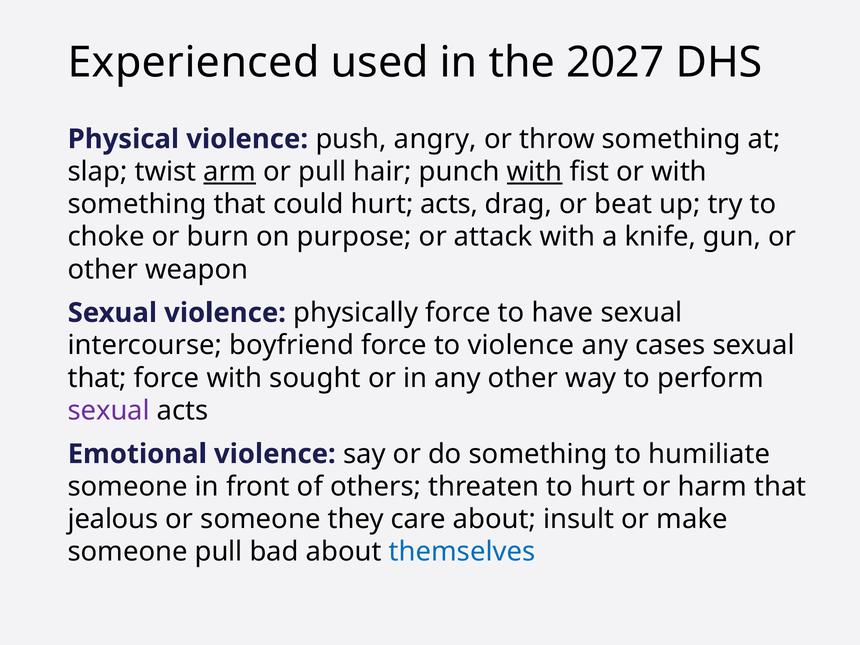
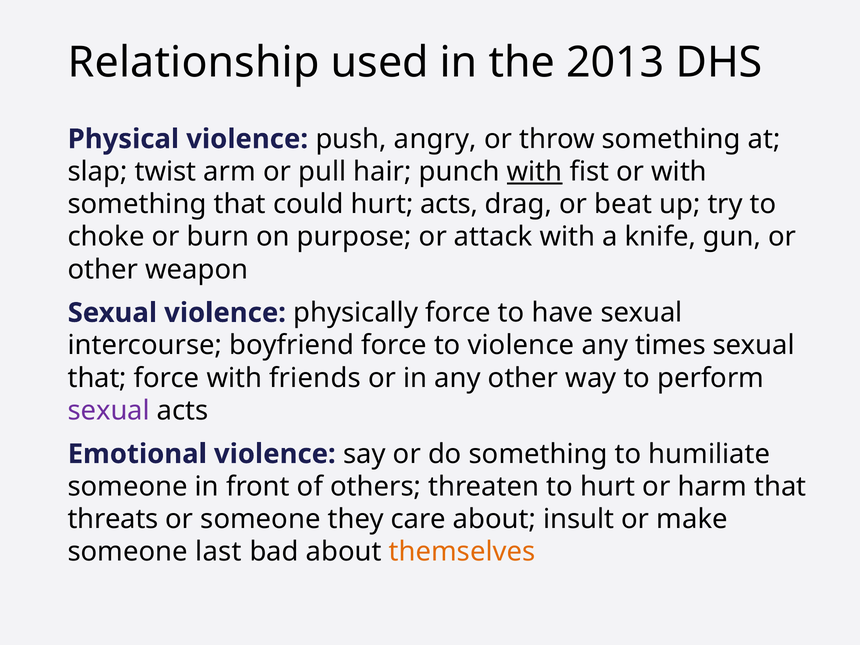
Experienced: Experienced -> Relationship (194, 62)
2027: 2027 -> 2013 (615, 62)
arm underline: present -> none (230, 172)
cases: cases -> times (670, 345)
sought: sought -> friends (315, 378)
jealous: jealous -> threats (113, 519)
someone pull: pull -> last (218, 552)
themselves colour: blue -> orange (462, 552)
